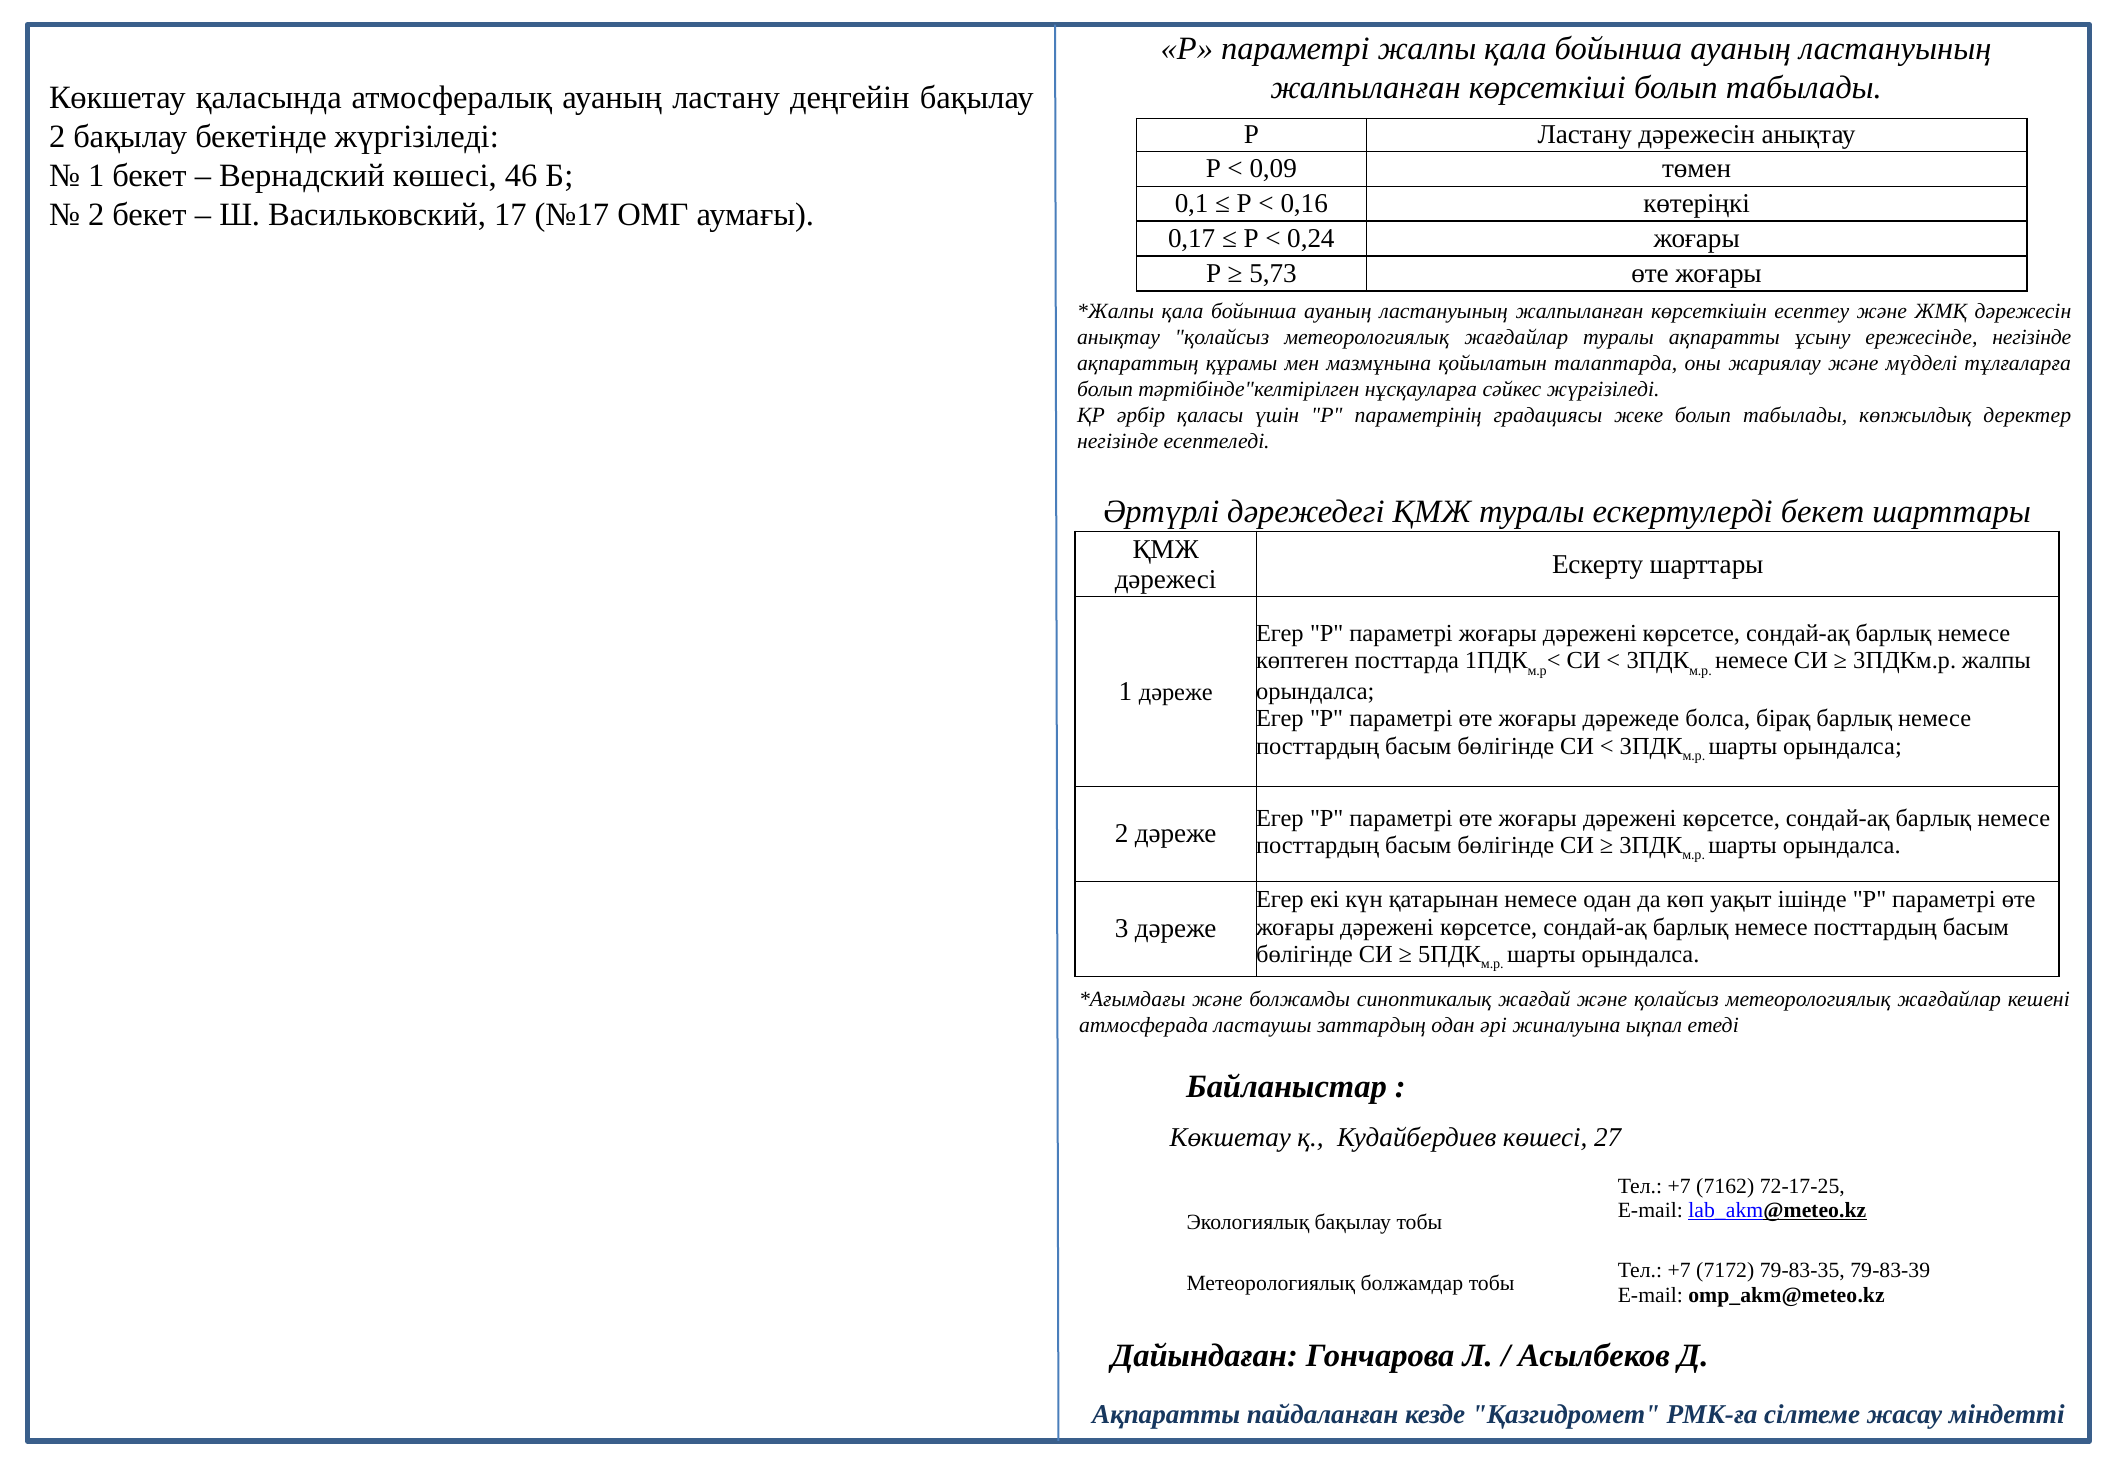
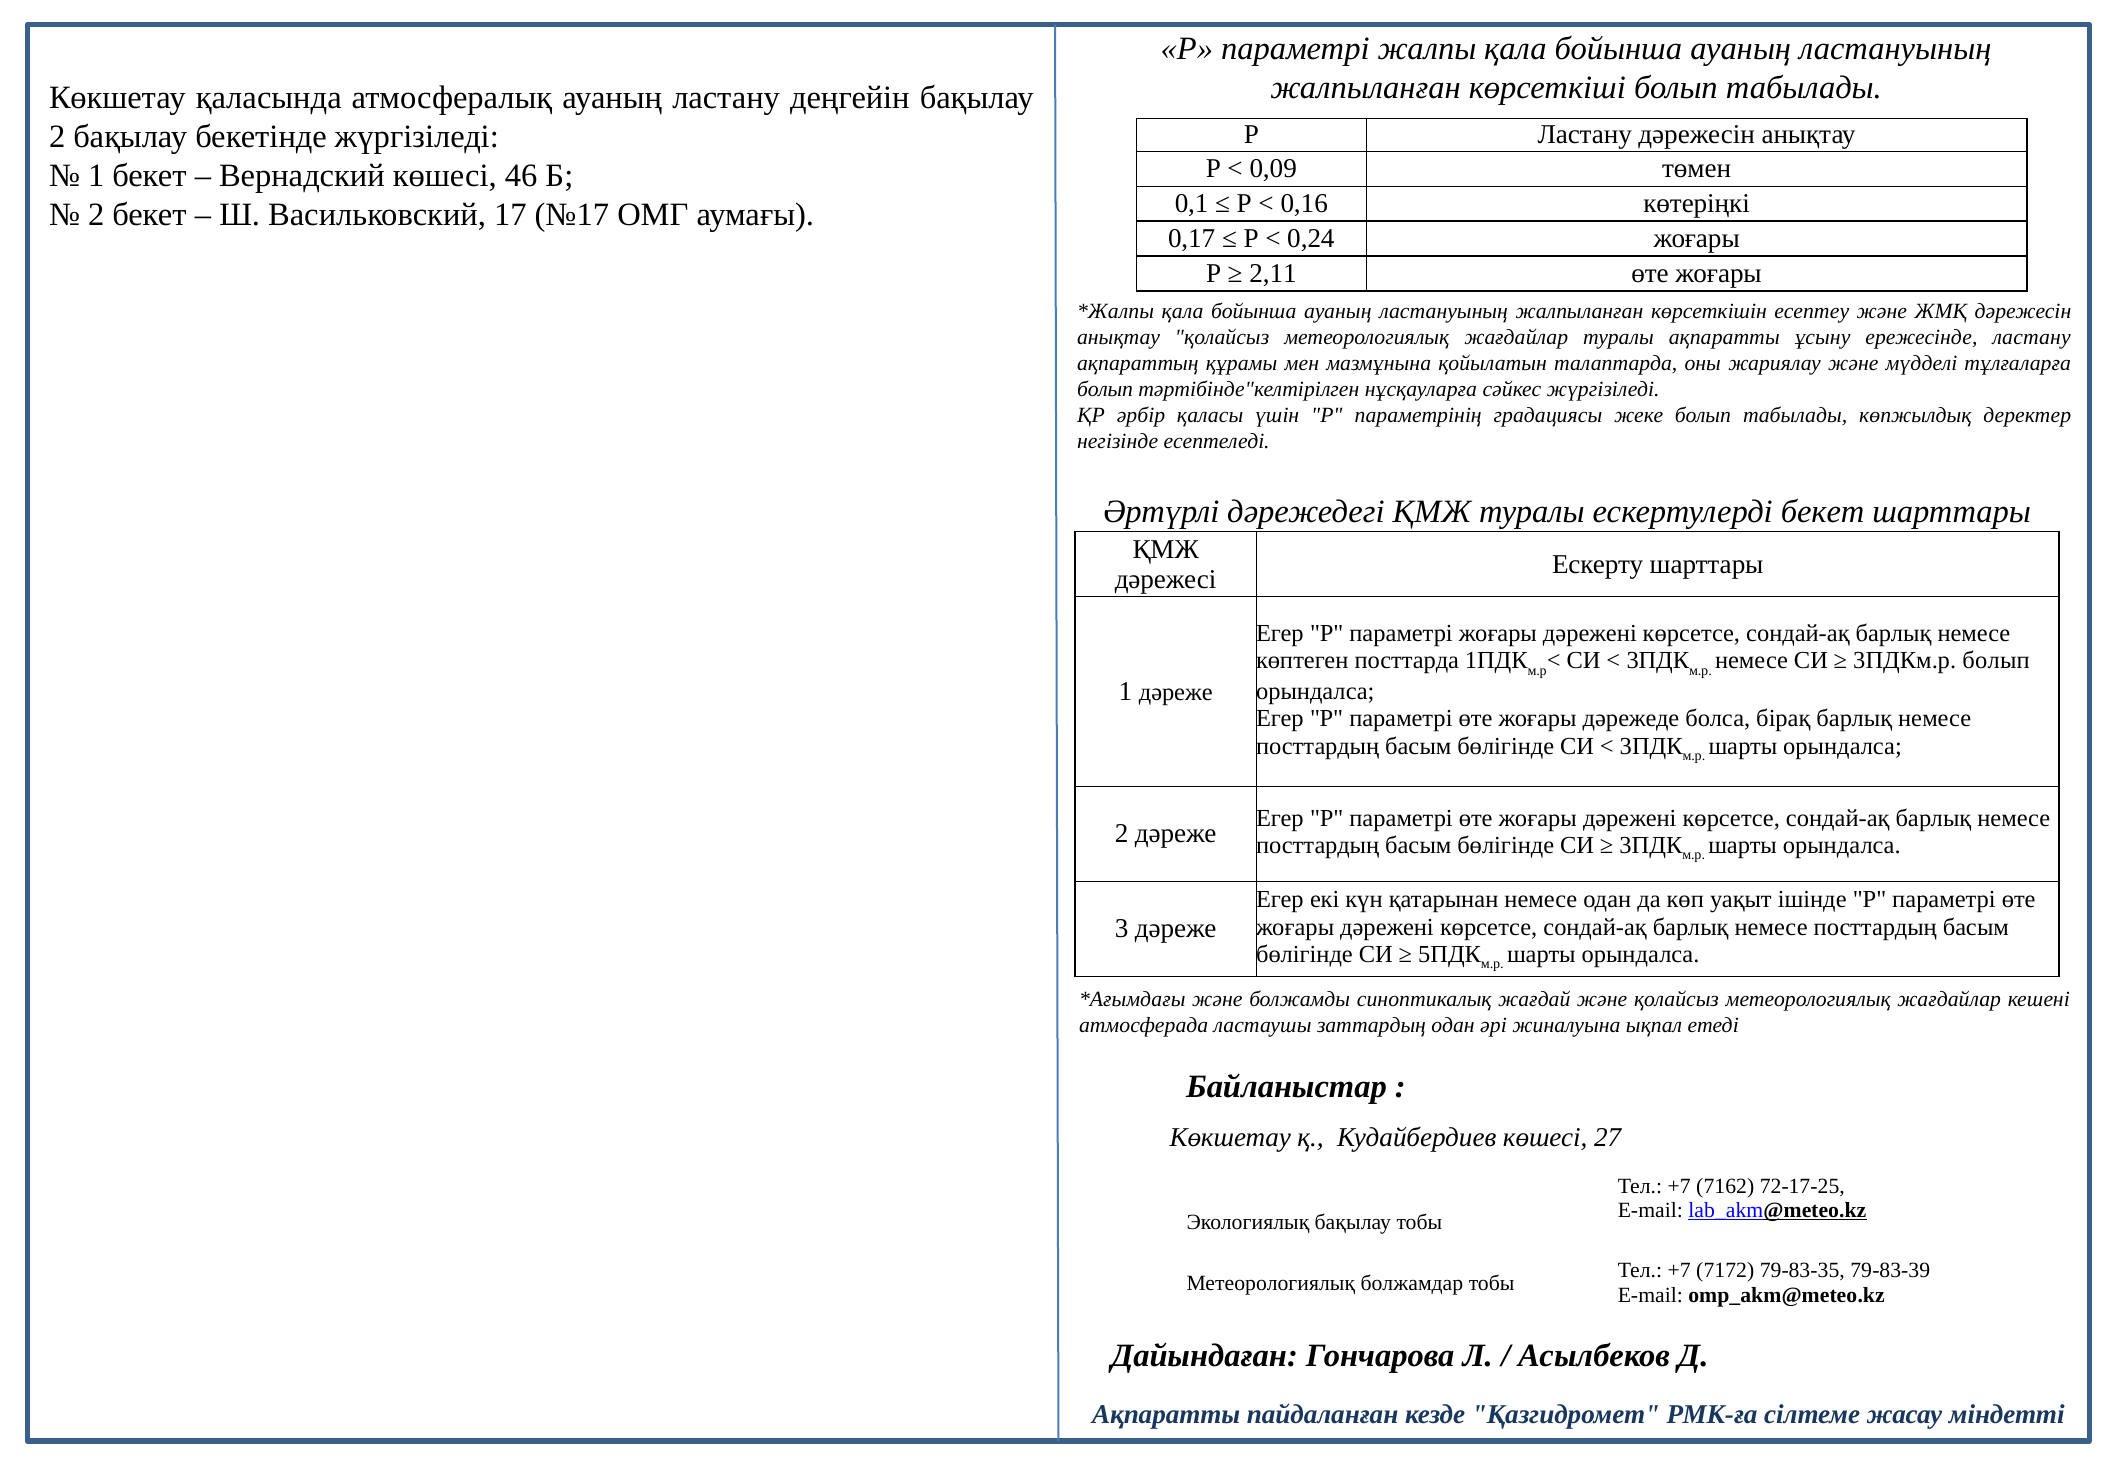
5,73: 5,73 -> 2,11 (1273, 273)
ережесінде негізінде: негізінде -> ластану (2032, 337)
3ПДКм.р жалпы: жалпы -> болып (1996, 661)
